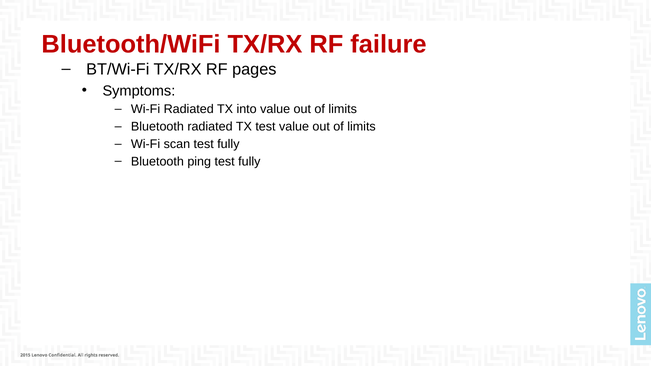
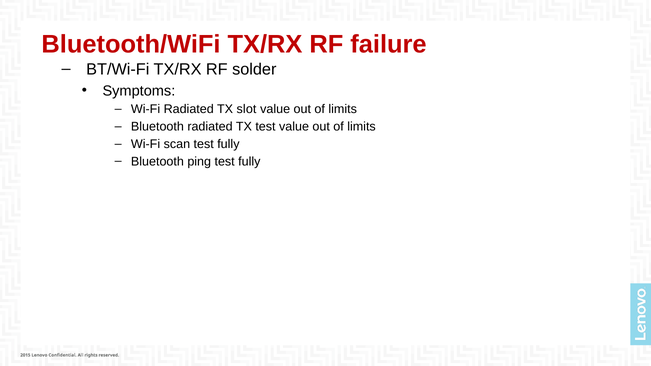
pages: pages -> solder (254, 69)
into: into -> slot (247, 109)
